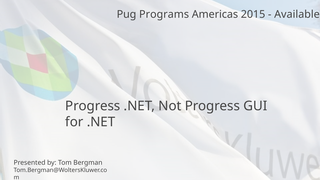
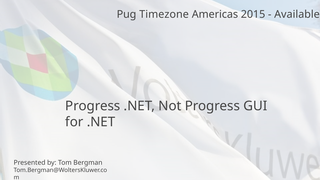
Programs: Programs -> Timezone (164, 14)
